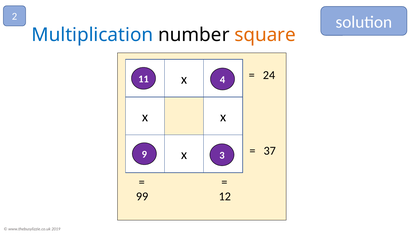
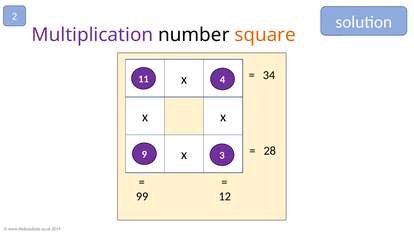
Multiplication colour: blue -> purple (92, 35)
24: 24 -> 34 (269, 75)
37: 37 -> 28 (270, 151)
